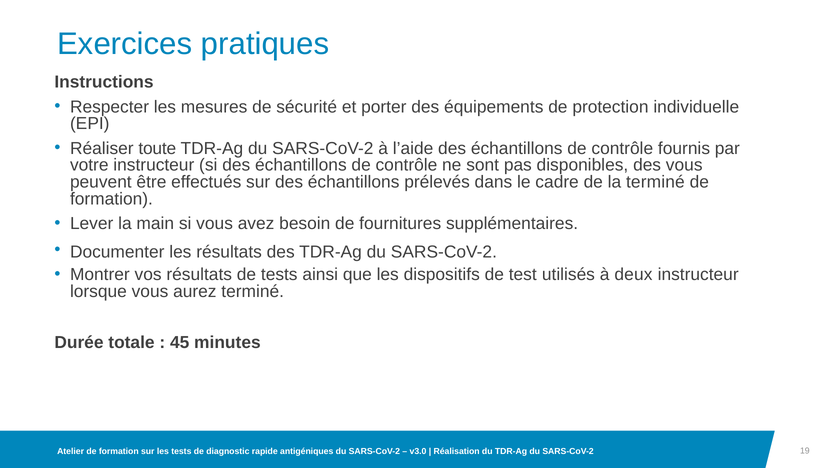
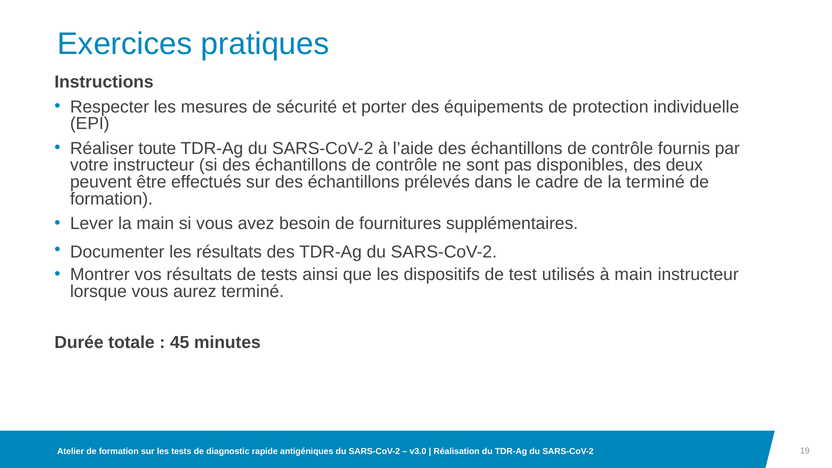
des vous: vous -> deux (684, 165)
à deux: deux -> main (633, 275)
